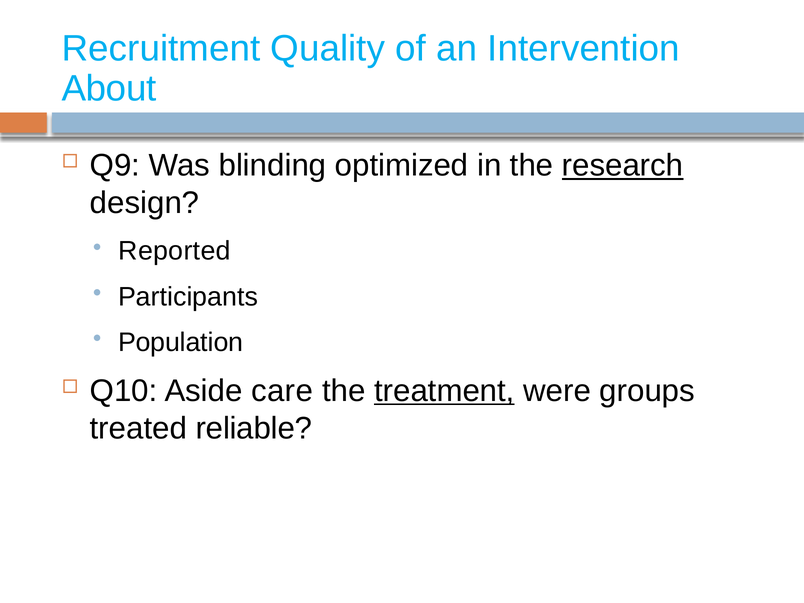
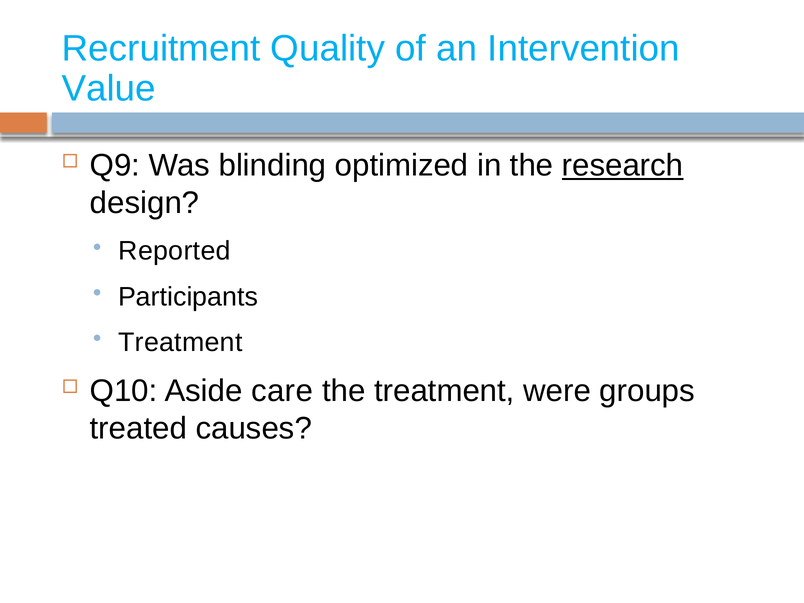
About: About -> Value (109, 88)
Population: Population -> Treatment (180, 342)
treatment underline: present -> none (444, 391)
reliable: reliable -> causes (254, 428)
